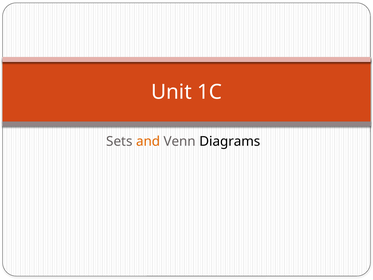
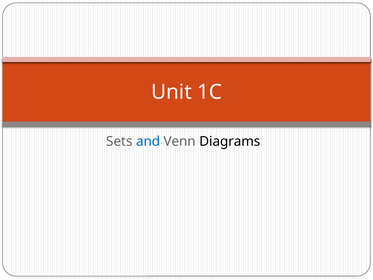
and colour: orange -> blue (148, 141)
